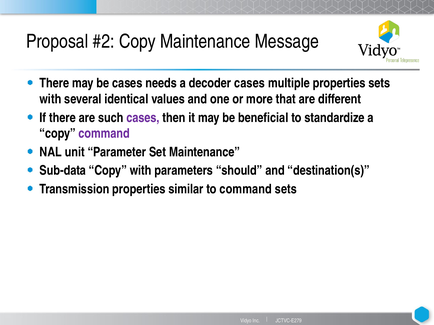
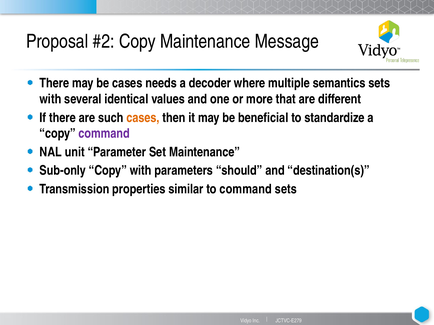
decoder cases: cases -> where (250, 83)
multiple properties: properties -> semantics (339, 83)
cases colour: purple -> orange (143, 118)
Sub-data: Sub-data -> Sub-only (63, 171)
